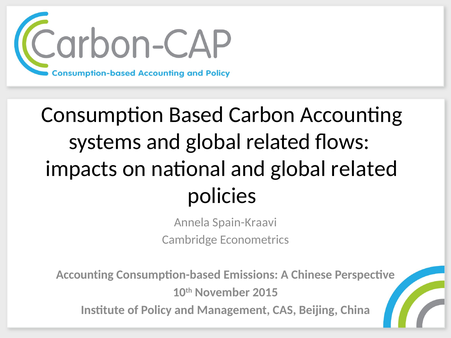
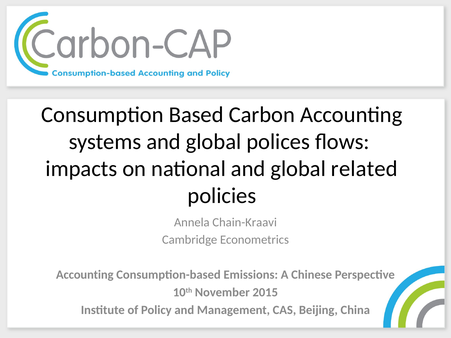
systems and global related: related -> polices (278, 142)
Spain-Kraavi: Spain-Kraavi -> Chain-Kraavi (245, 222)
